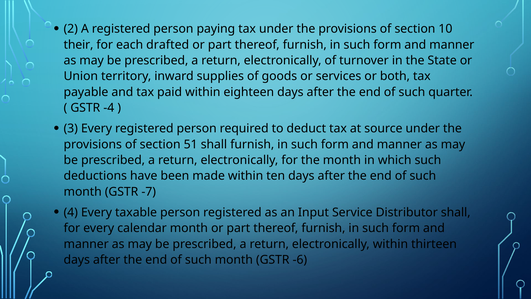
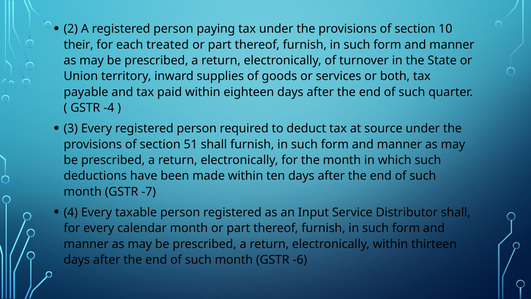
drafted: drafted -> treated (168, 45)
